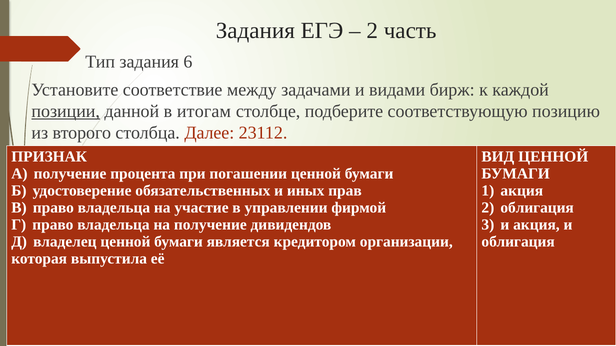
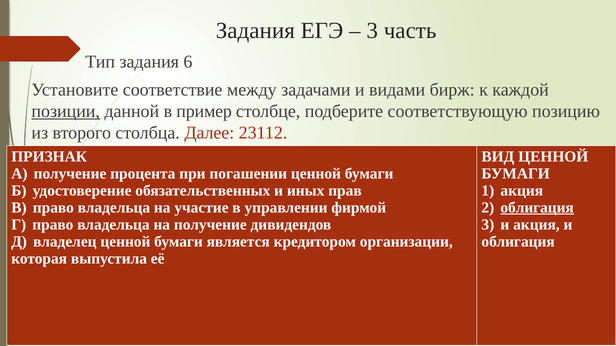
2: 2 -> 3 (372, 31)
итогам: итогам -> пример (204, 112)
облигация underline: none -> present (537, 208)
